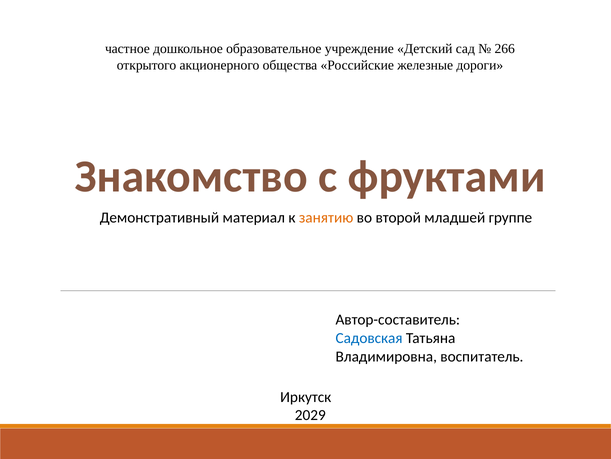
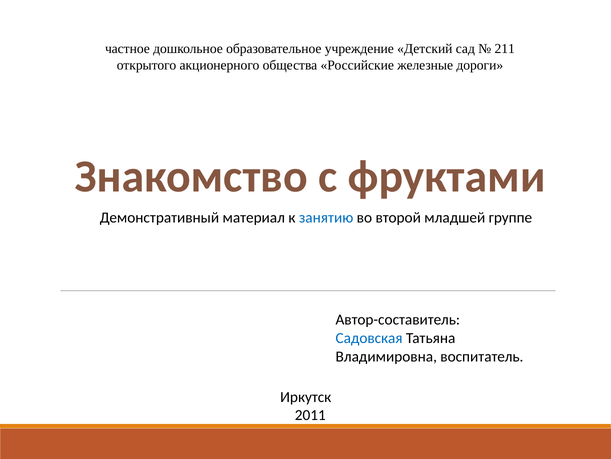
266: 266 -> 211 (505, 49)
занятию colour: orange -> blue (326, 217)
2029: 2029 -> 2011 (310, 415)
